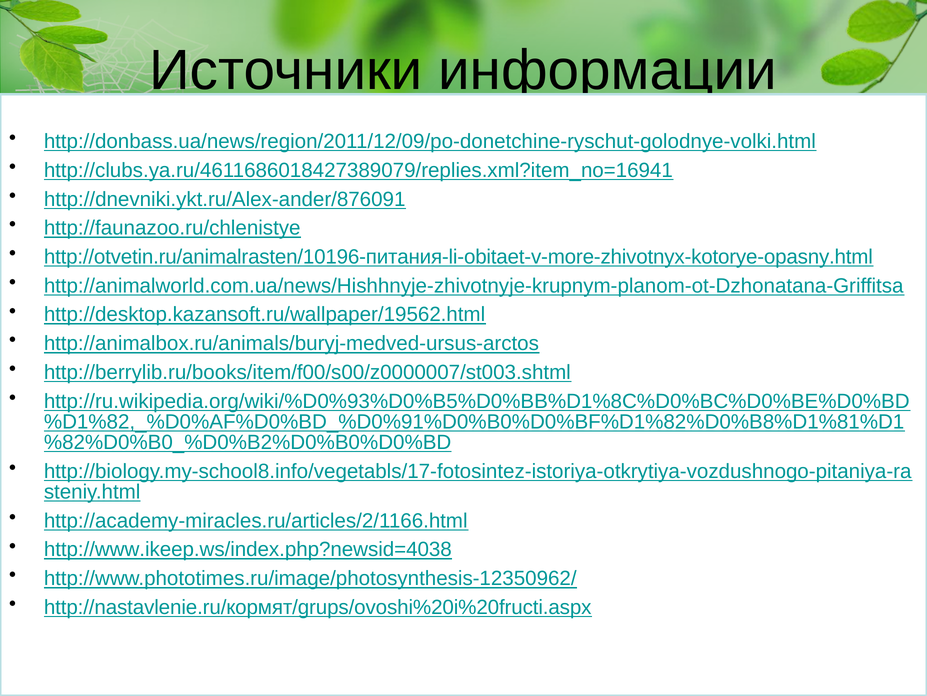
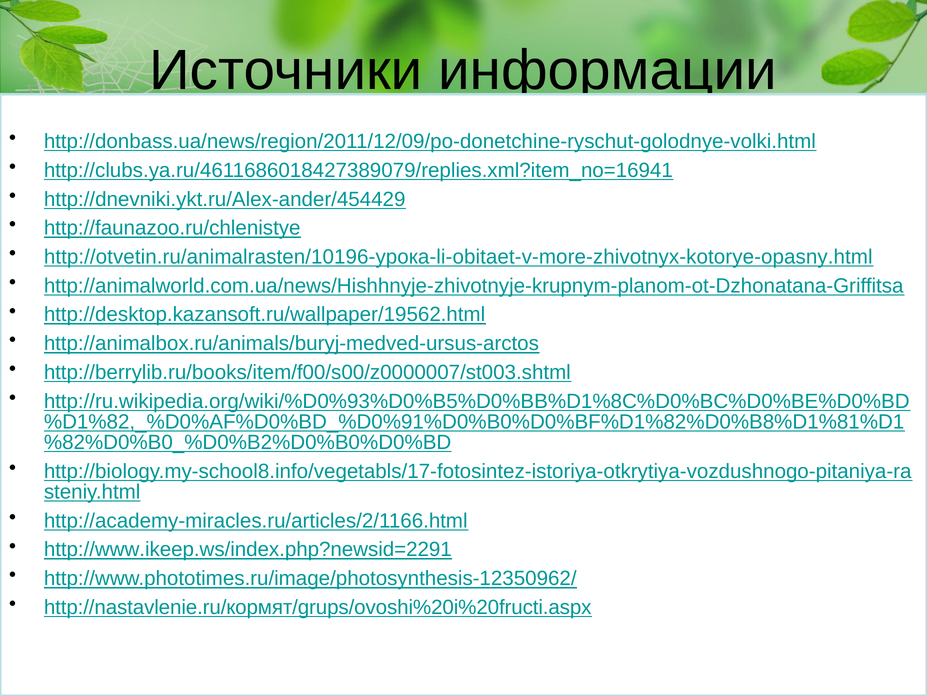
http://dnevniki.ykt.ru/Alex-ander/876091: http://dnevniki.ykt.ru/Alex-ander/876091 -> http://dnevniki.ykt.ru/Alex-ander/454429 (225, 199)
http://otvetin.ru/animalrasten/10196-питания-li-obitaet-v-more-zhivotnyx-kotorye-opasny.html: http://otvetin.ru/animalrasten/10196-питания-li-obitaet-v-more-zhivotnyx-kotorye-opasny.html -> http://otvetin.ru/animalrasten/10196-урока-li-obitaet-v-more-zhivotnyx-kotorye-opasny.html (458, 257)
http://www.ikeep.ws/index.php?newsid=4038: http://www.ikeep.ws/index.php?newsid=4038 -> http://www.ikeep.ws/index.php?newsid=2291 (248, 549)
